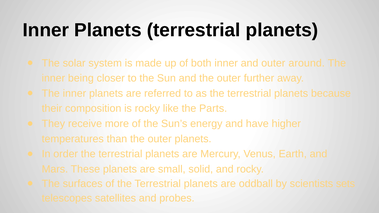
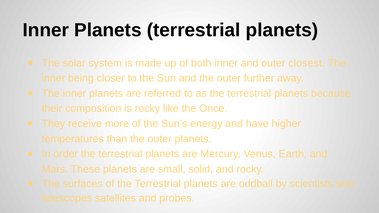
around: around -> closest (307, 63)
Parts: Parts -> Once (213, 109)
